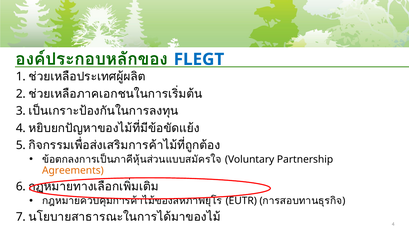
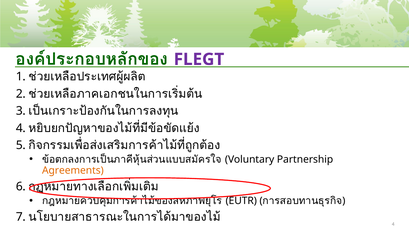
FLEGT colour: blue -> purple (199, 59)
